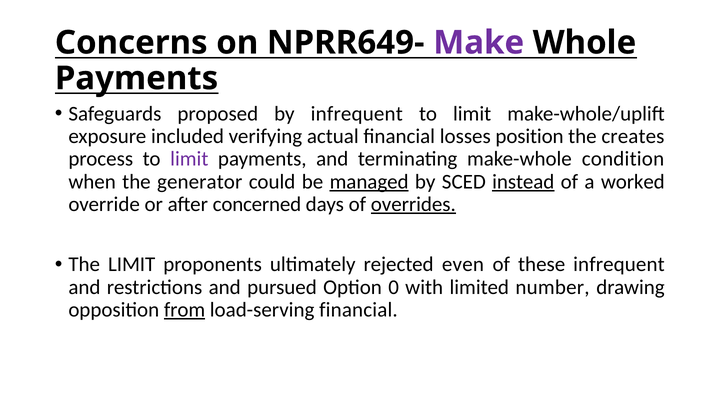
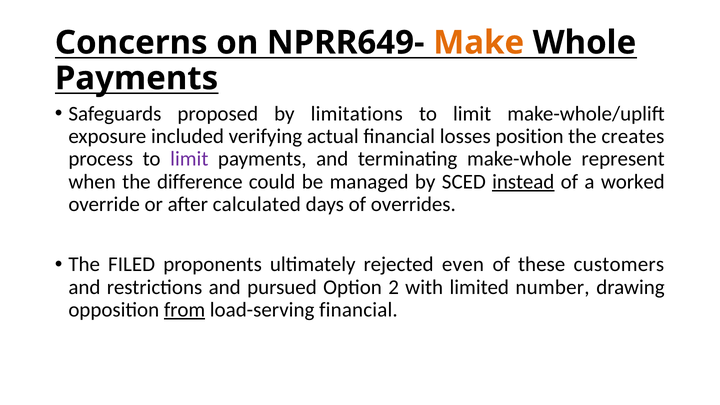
Make colour: purple -> orange (479, 43)
by infrequent: infrequent -> limitations (357, 114)
condition: condition -> represent (623, 159)
generator: generator -> difference (200, 182)
managed underline: present -> none (369, 182)
concerned: concerned -> calculated (257, 204)
overrides underline: present -> none (413, 204)
The LIMIT: LIMIT -> FILED (132, 265)
these infrequent: infrequent -> customers (619, 265)
0: 0 -> 2 (394, 287)
